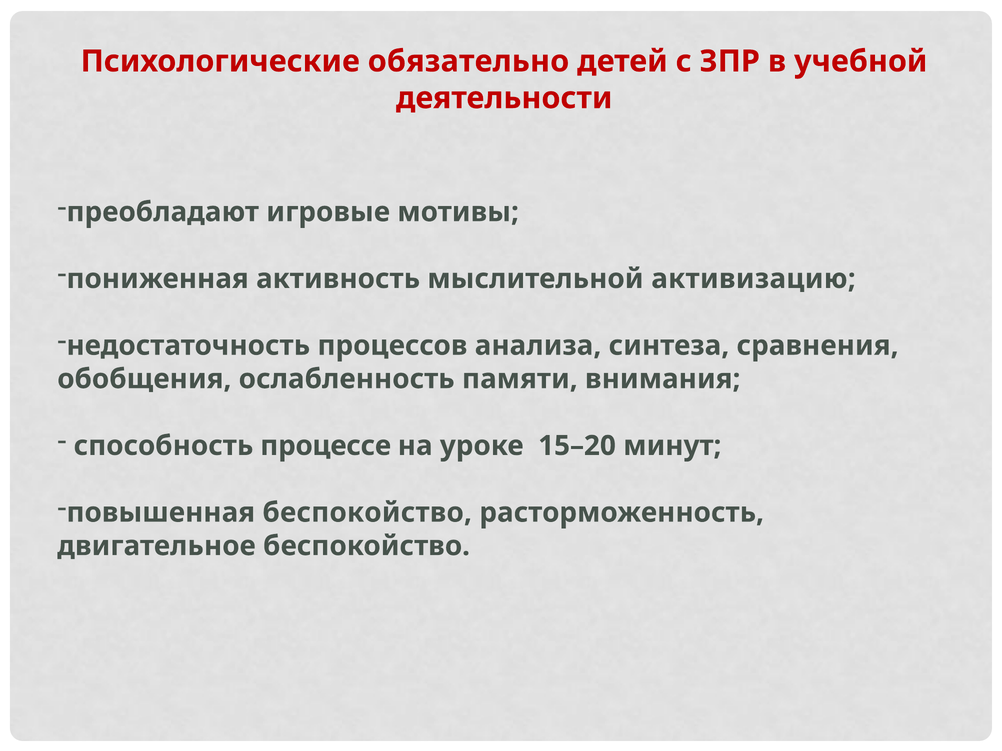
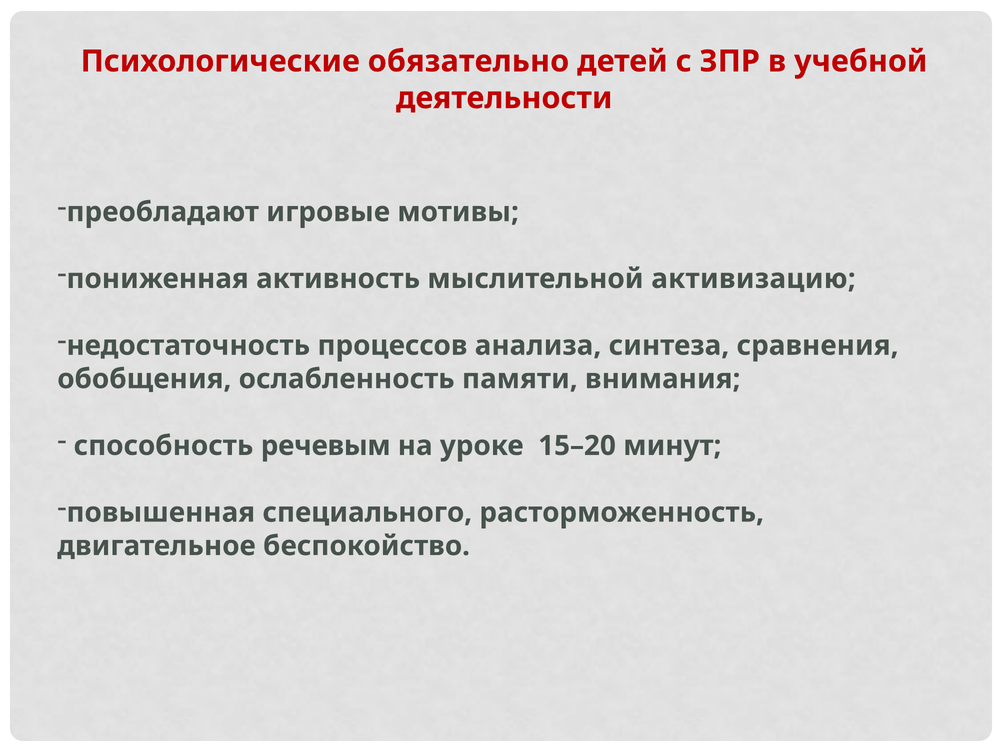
процессе: процессе -> речевым (326, 446)
повышенная беспокойство: беспокойство -> специального (367, 513)
